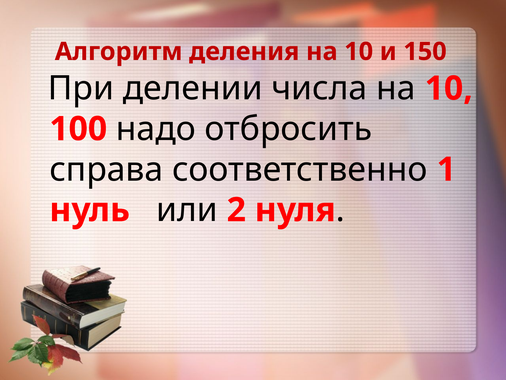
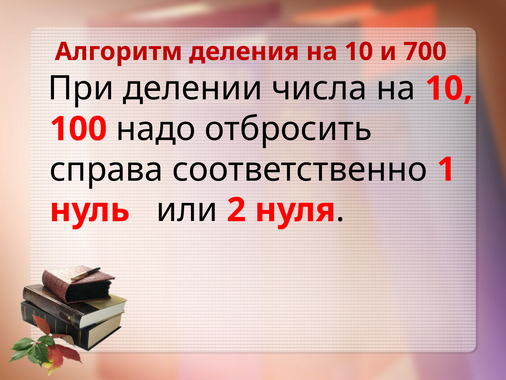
150: 150 -> 700 (425, 52)
